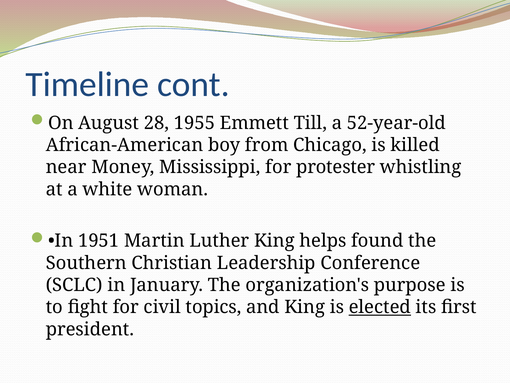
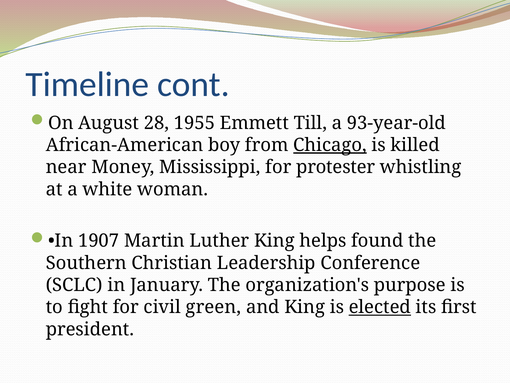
52-year-old: 52-year-old -> 93-year-old (396, 123)
Chicago underline: none -> present (330, 145)
1951: 1951 -> 1907 (99, 241)
topics: topics -> green (213, 307)
